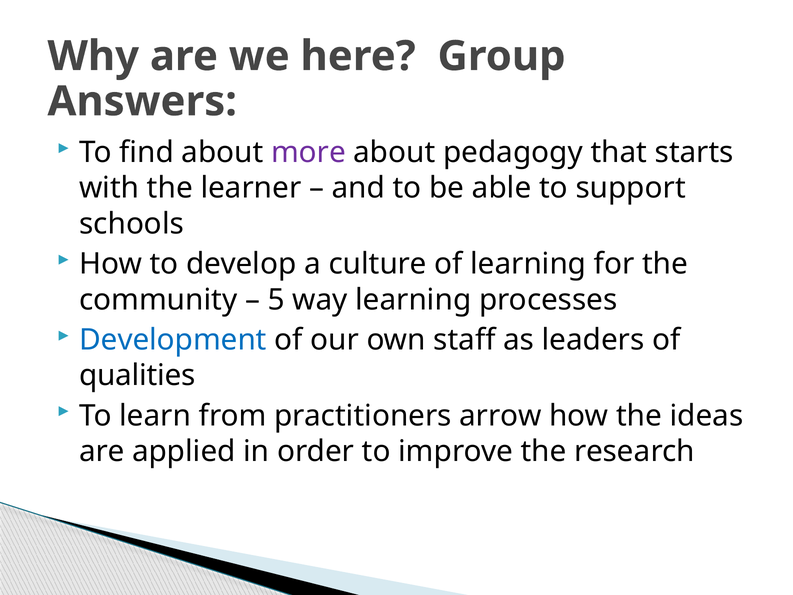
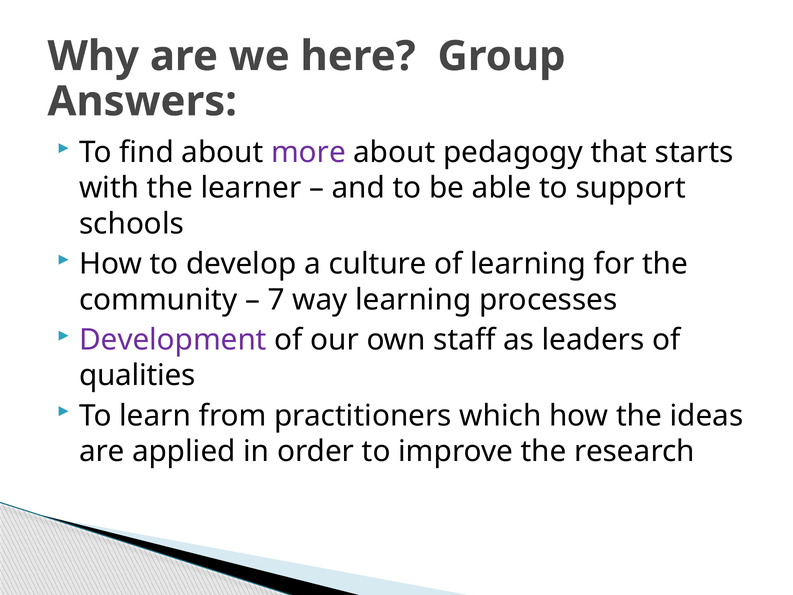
5: 5 -> 7 (276, 300)
Development colour: blue -> purple (173, 340)
arrow: arrow -> which (500, 416)
